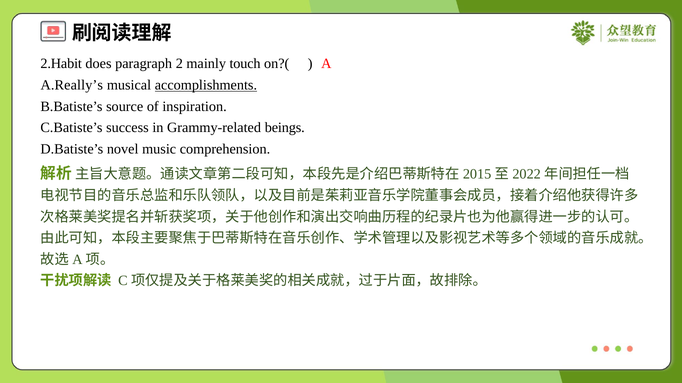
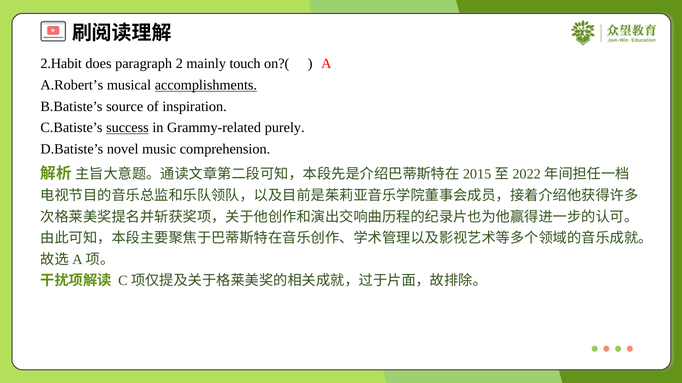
A.Really’s: A.Really’s -> A.Robert’s (72, 85)
success underline: none -> present (127, 128)
beings: beings -> purely (285, 128)
